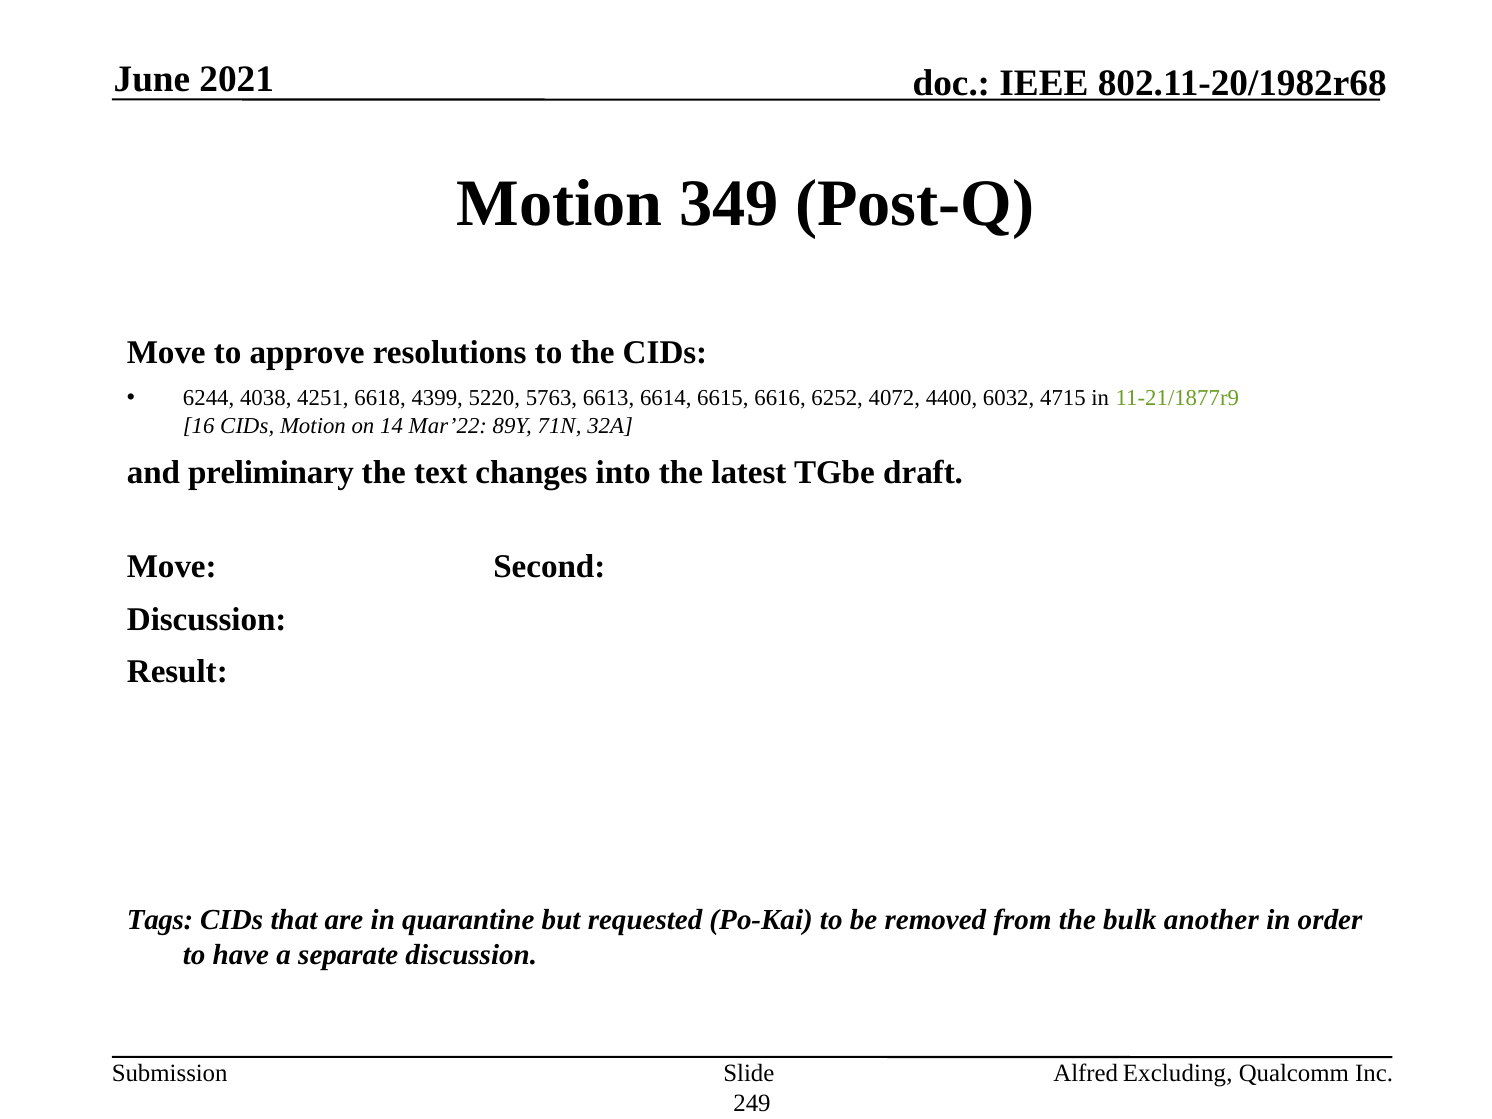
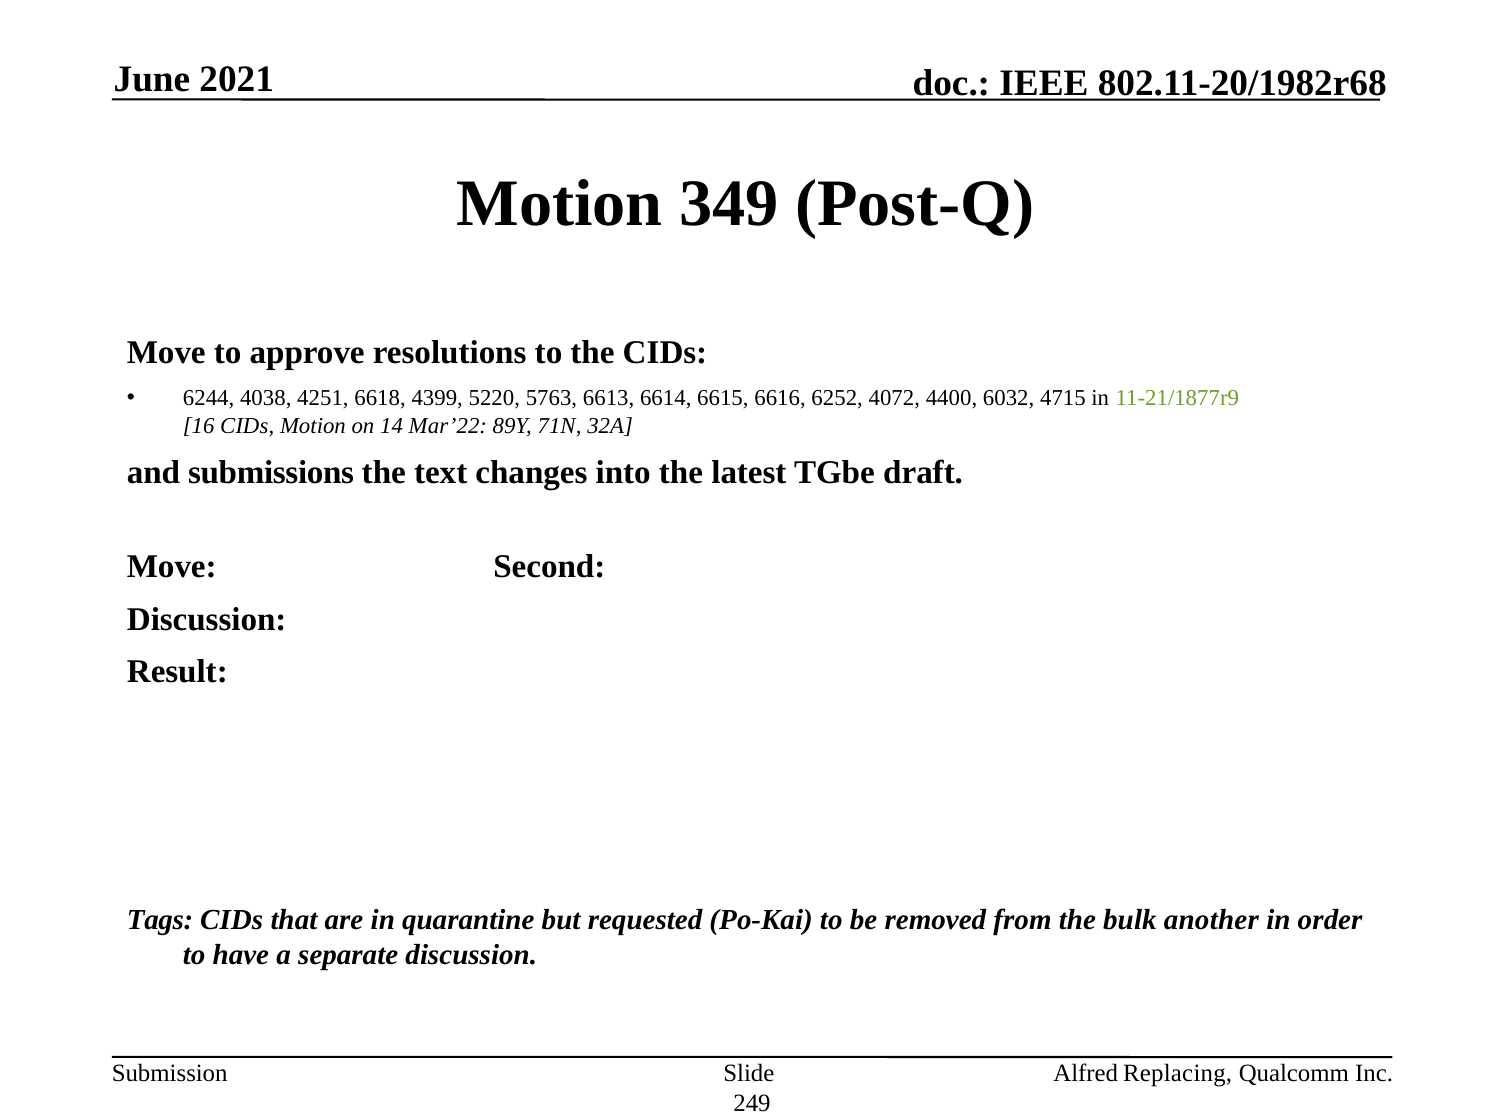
preliminary: preliminary -> submissions (271, 472)
Excluding: Excluding -> Replacing (1178, 1073)
